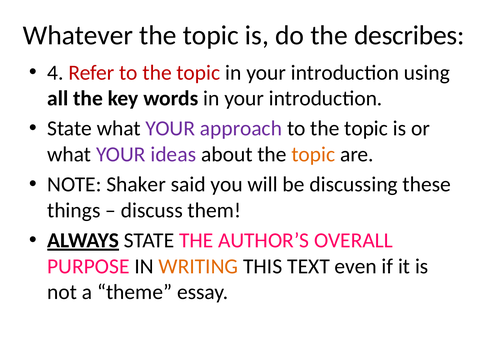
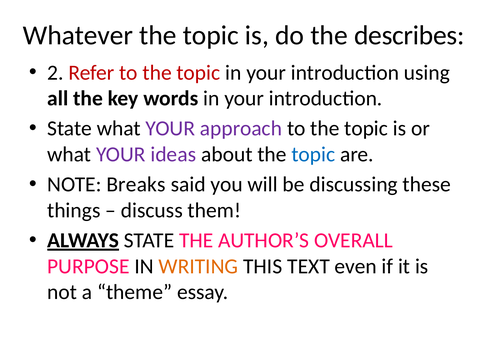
4: 4 -> 2 (55, 73)
topic colour: orange -> blue (313, 154)
Shaker: Shaker -> Breaks (136, 185)
